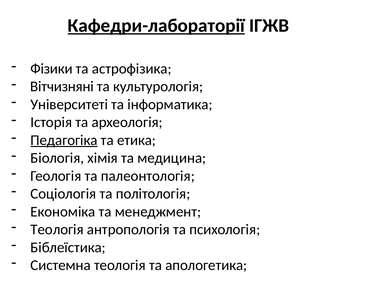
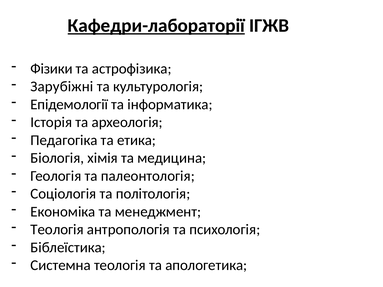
Вітчизняні: Вітчизняні -> Зарубіжні (62, 87)
Університеті: Університеті -> Епідемології (69, 104)
Педагогіка underline: present -> none (64, 140)
